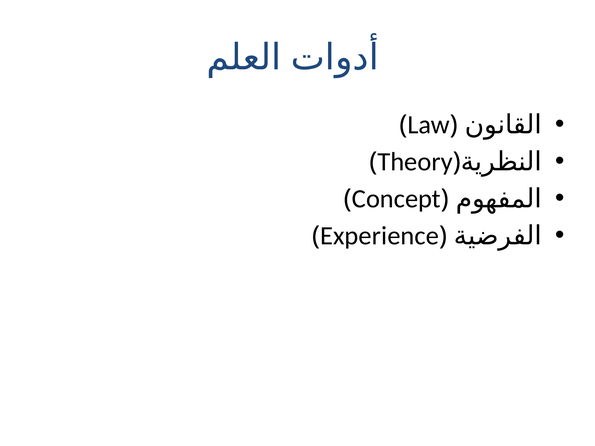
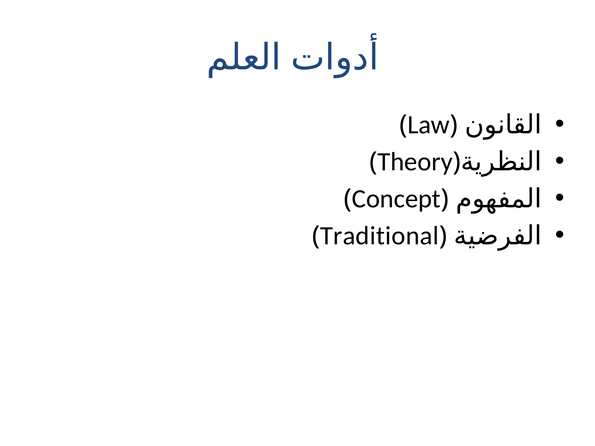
Experience: Experience -> Traditional (379, 236)
